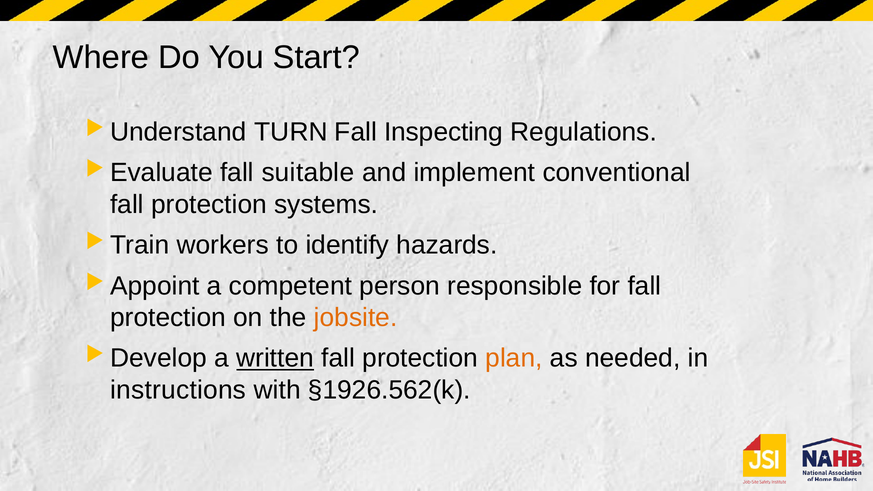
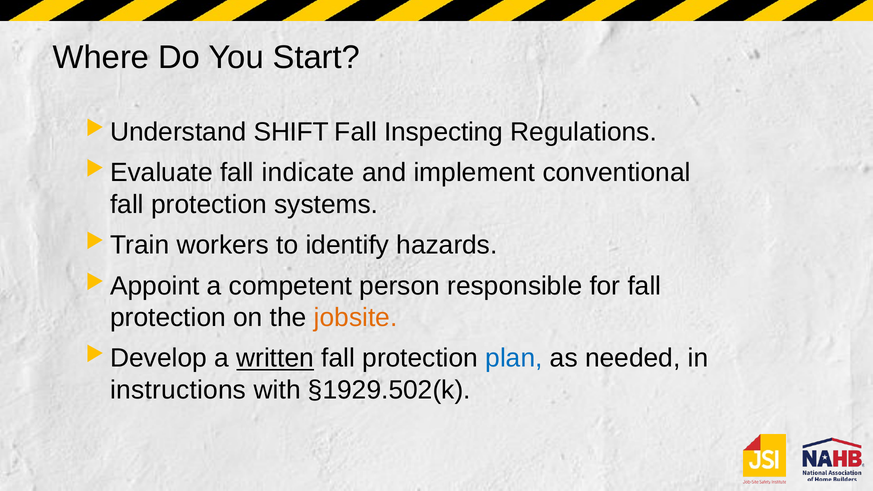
TURN: TURN -> SHIFT (291, 132)
suitable: suitable -> indicate (308, 173)
plan colour: orange -> blue (514, 358)
§1926.562(k: §1926.562(k -> §1929.502(k (389, 390)
